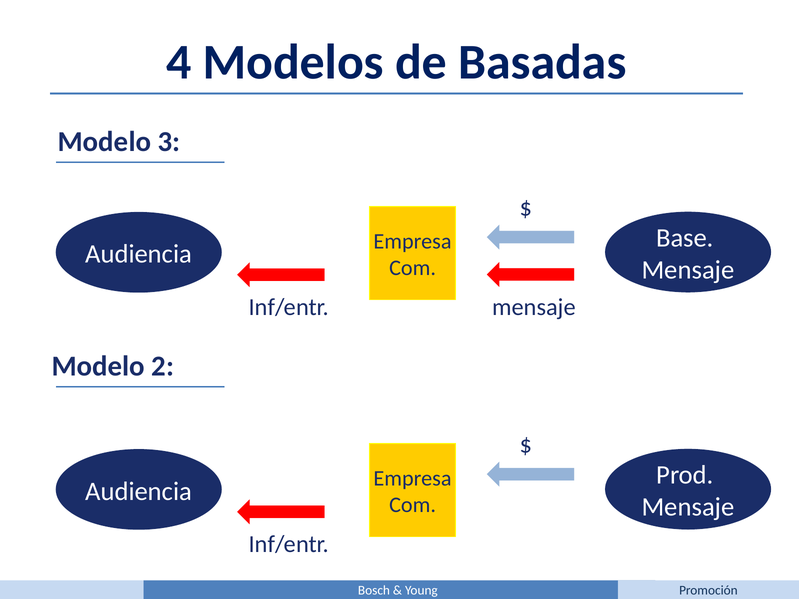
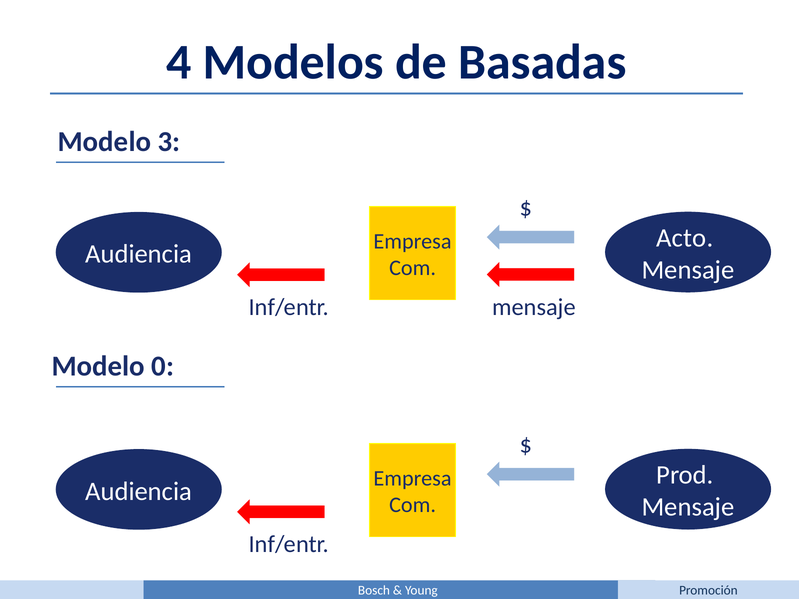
Base: Base -> Acto (685, 238)
2: 2 -> 0 (163, 367)
